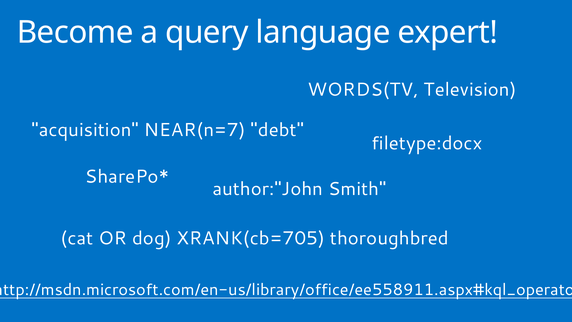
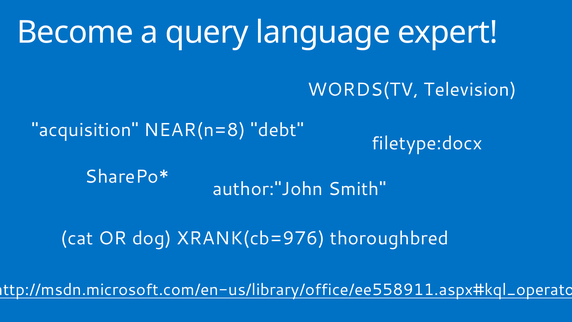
NEAR(n=7: NEAR(n=7 -> NEAR(n=8 (195, 130)
XRANK(cb=705: XRANK(cb=705 -> XRANK(cb=976 (251, 238)
